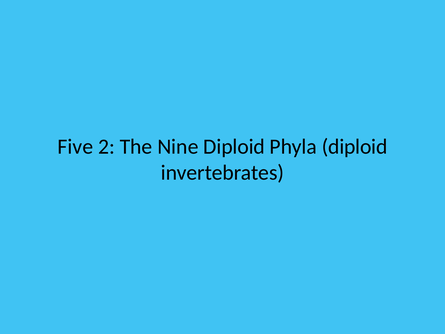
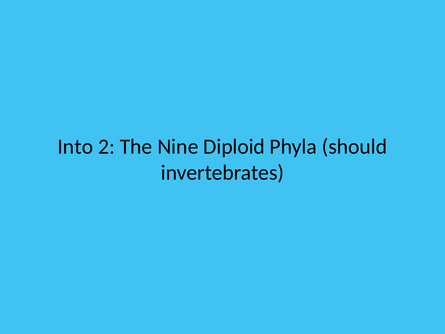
Five: Five -> Into (75, 146)
Phyla diploid: diploid -> should (355, 146)
